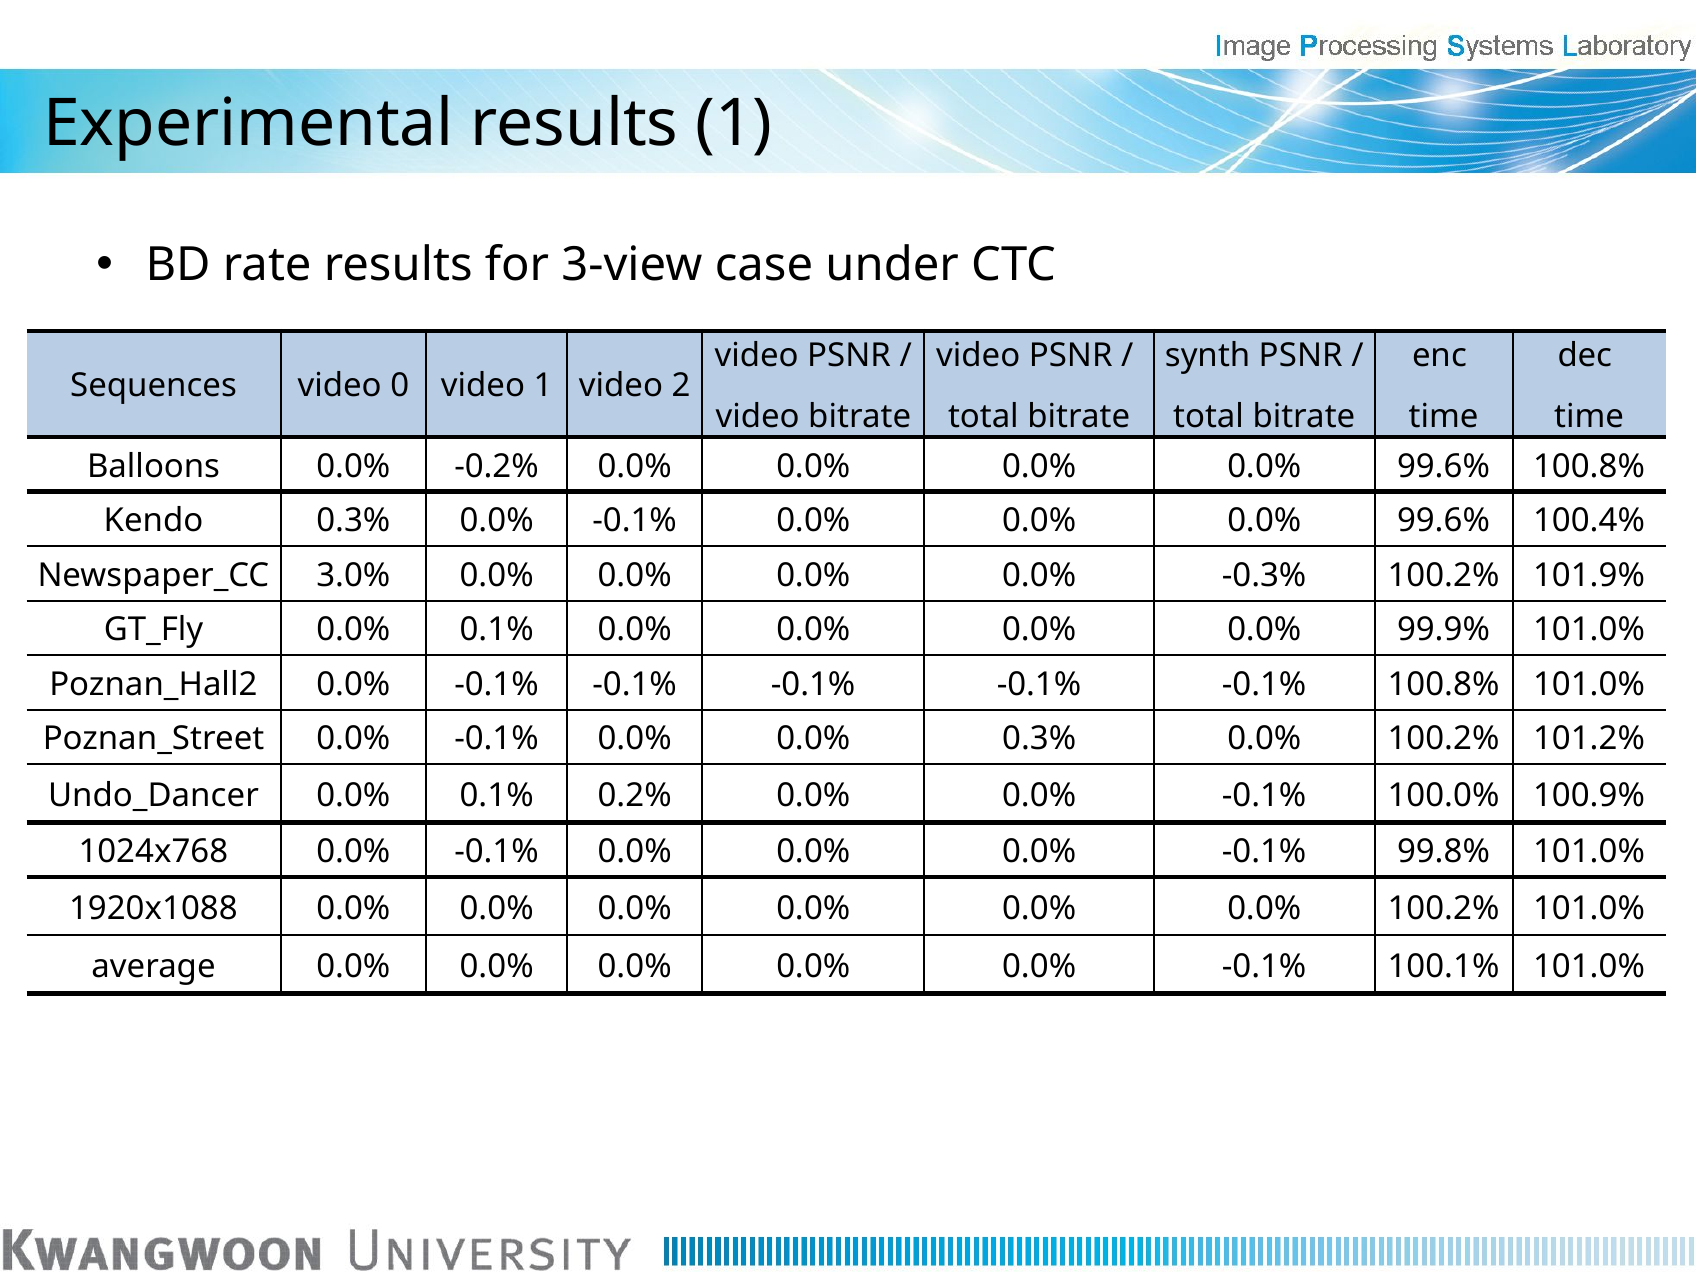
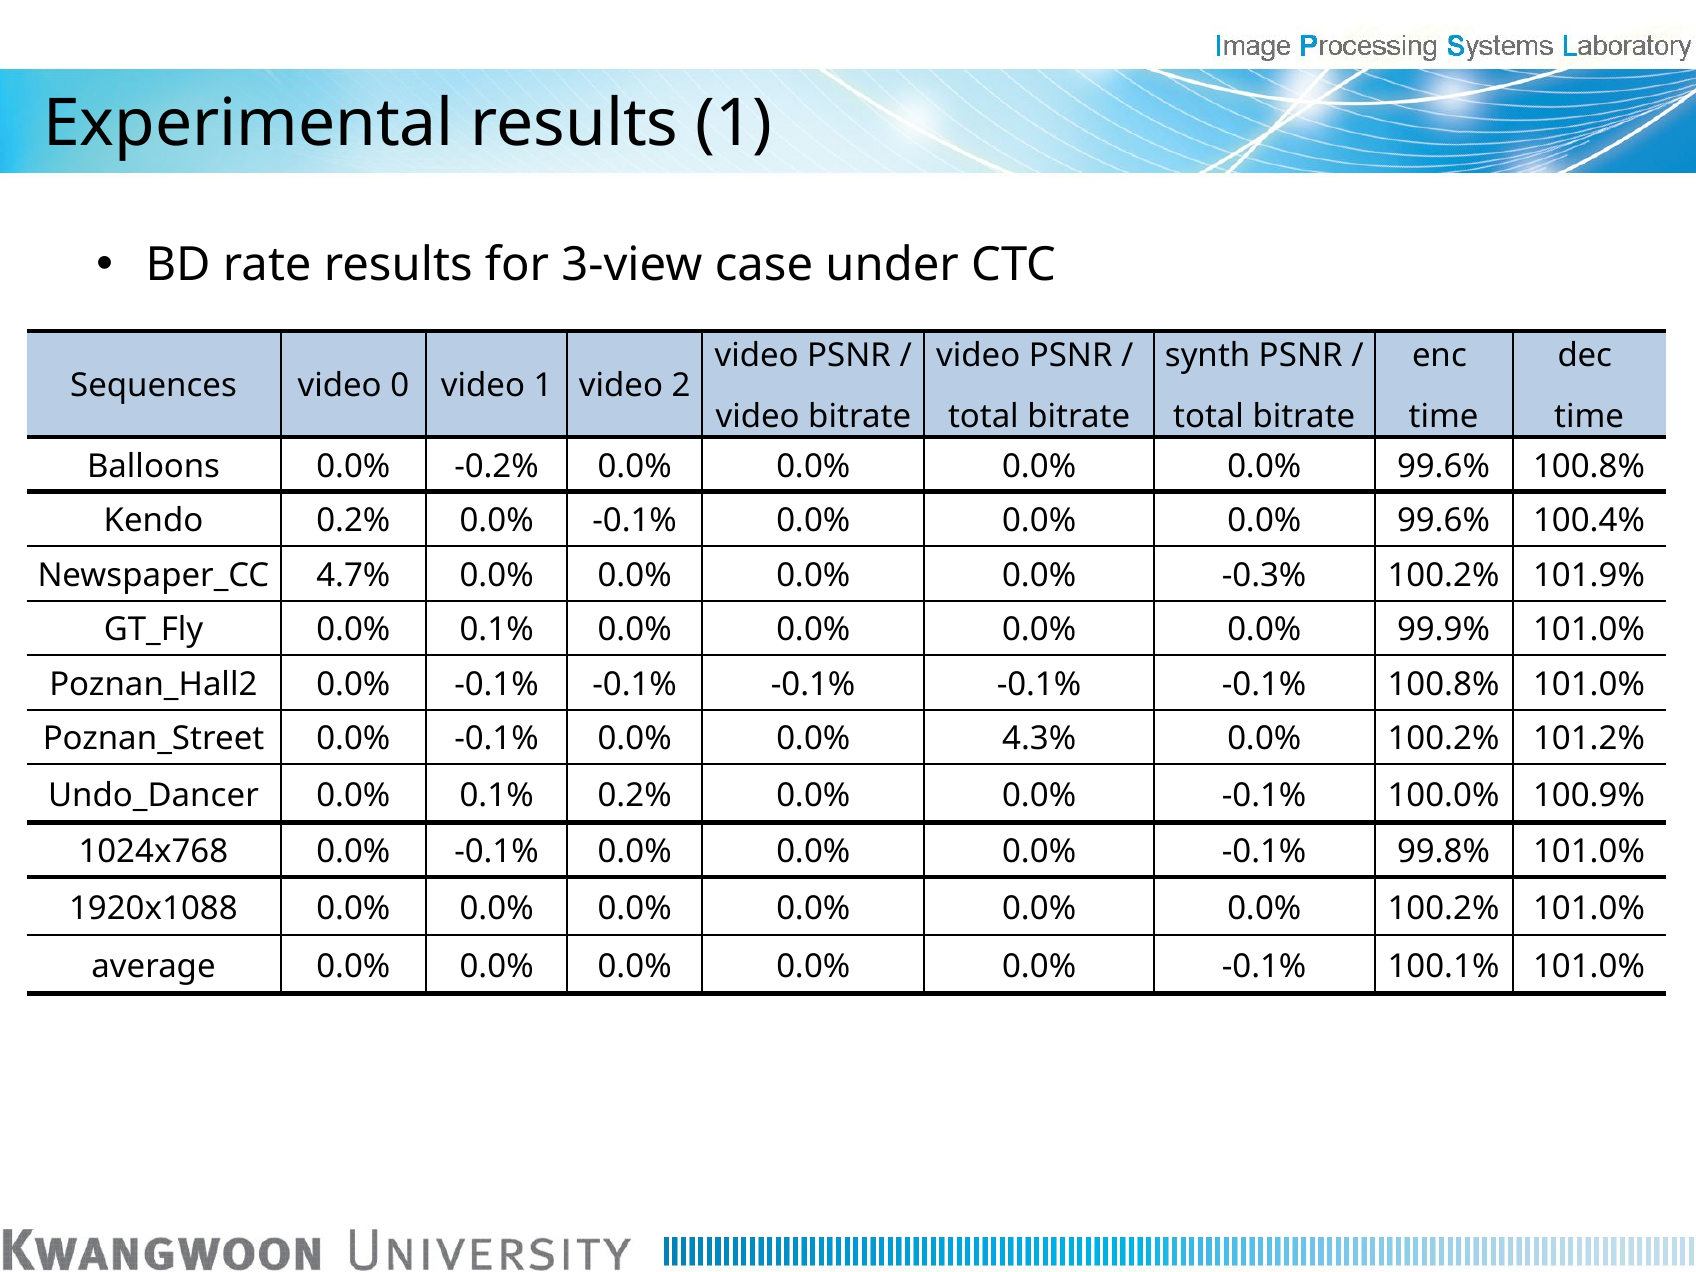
Kendo 0.3%: 0.3% -> 0.2% (353, 521)
3.0%: 3.0% -> 4.7% (353, 575)
0.0% 0.3%: 0.3% -> 4.3% (1039, 739)
